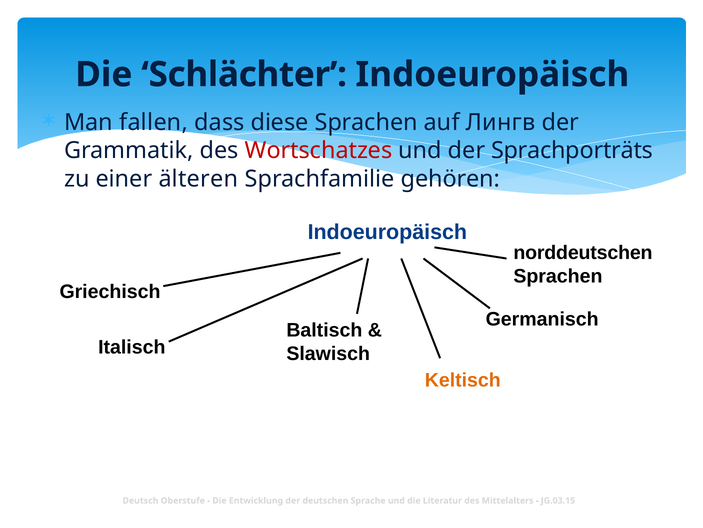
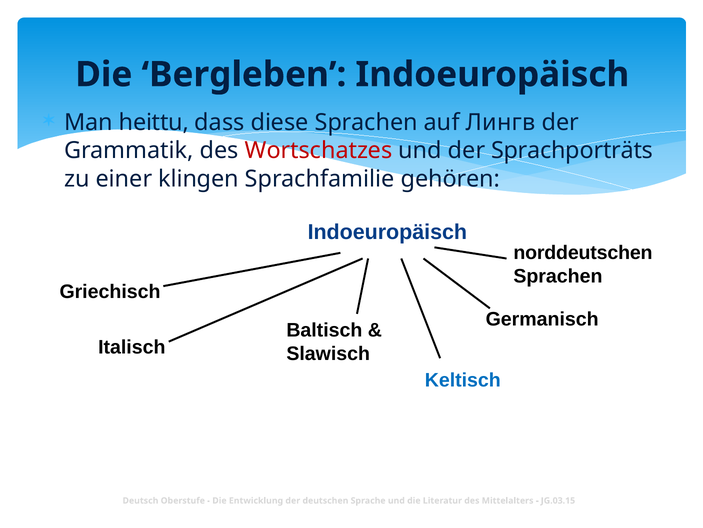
Schlächter: Schlächter -> Bergleben (244, 74)
fallen: fallen -> heittu (154, 122)
älteren: älteren -> klingen (199, 179)
Keltisch colour: orange -> blue (463, 380)
